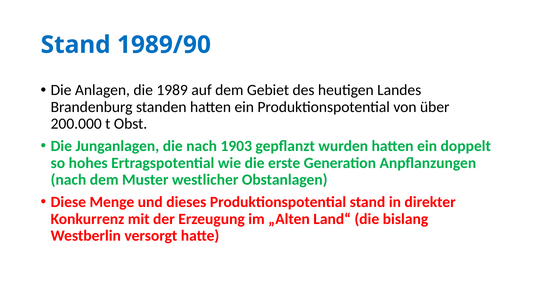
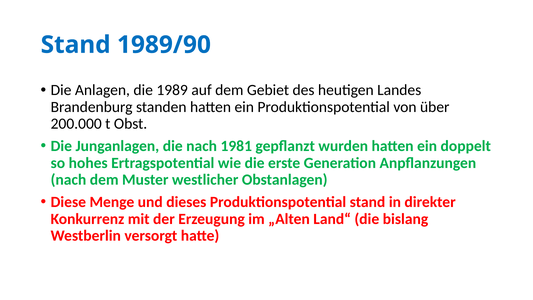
1903: 1903 -> 1981 (236, 146)
